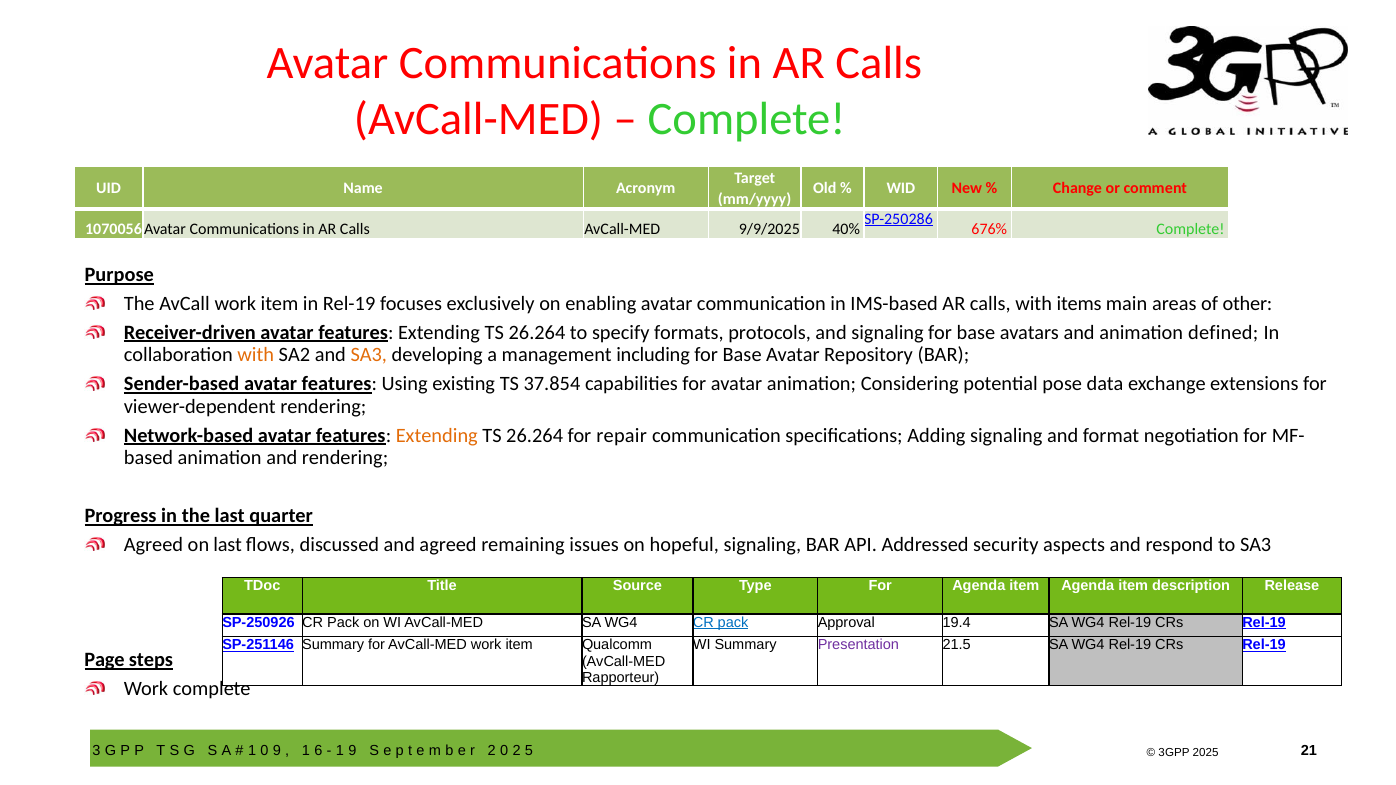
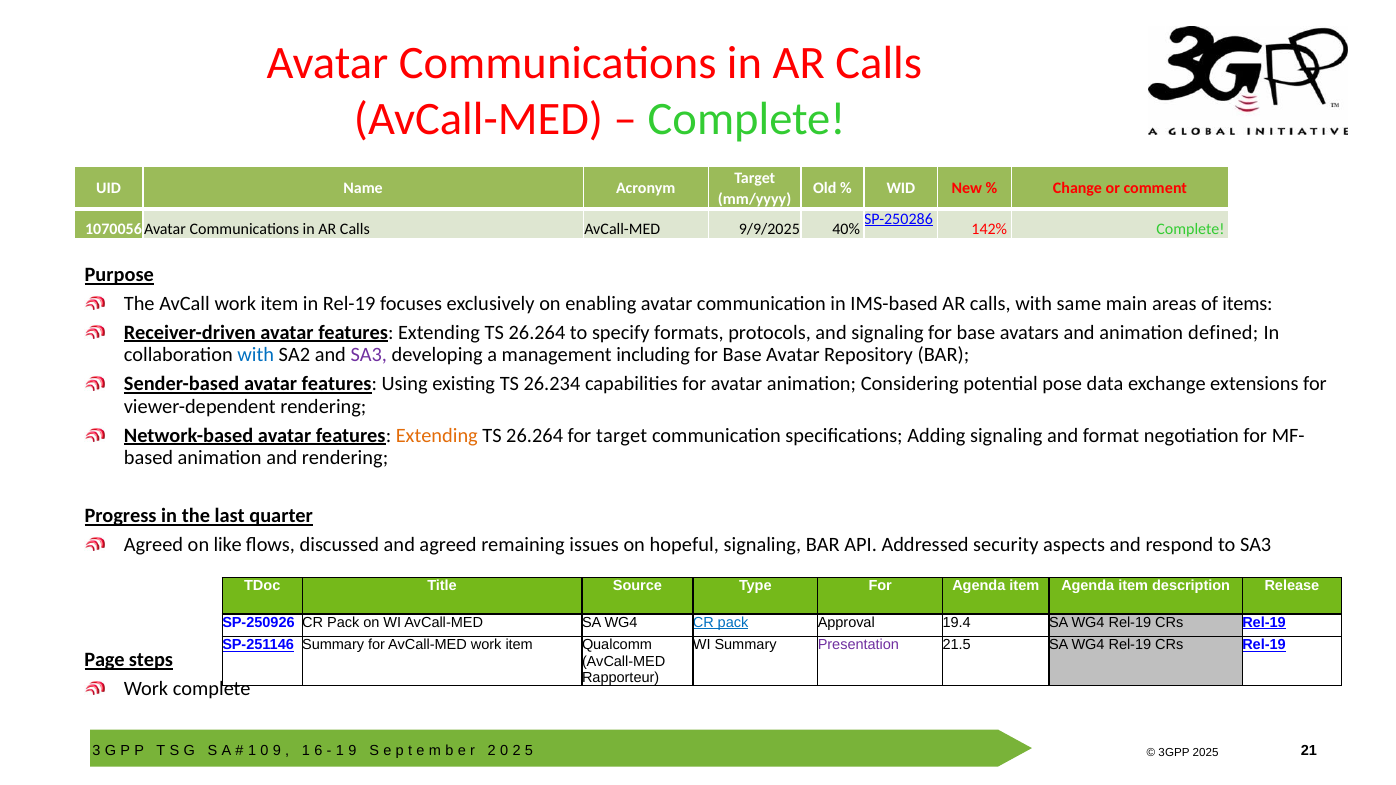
676%: 676% -> 142% (989, 229)
items: items -> same (1079, 304)
other: other -> items (1247, 304)
with colour: orange -> blue (256, 355)
SA3 colour: orange -> purple (369, 355)
37.854: 37.854 -> 26.234 (552, 384)
for repair: repair -> target (622, 436)
on last: last -> like (228, 545)
